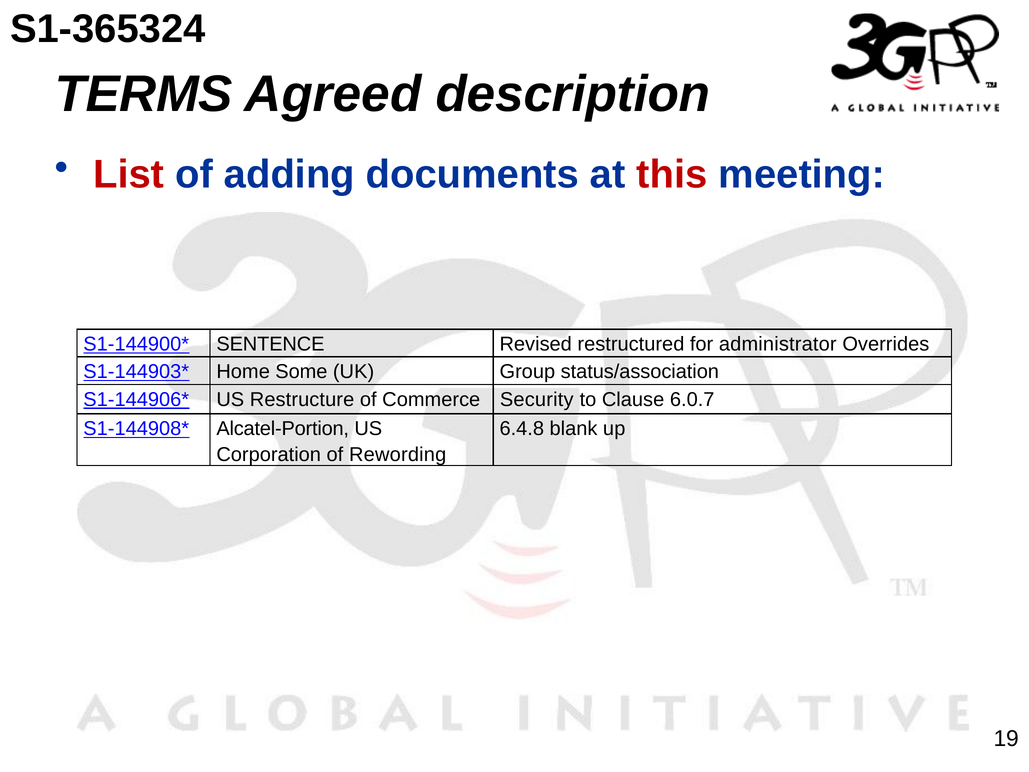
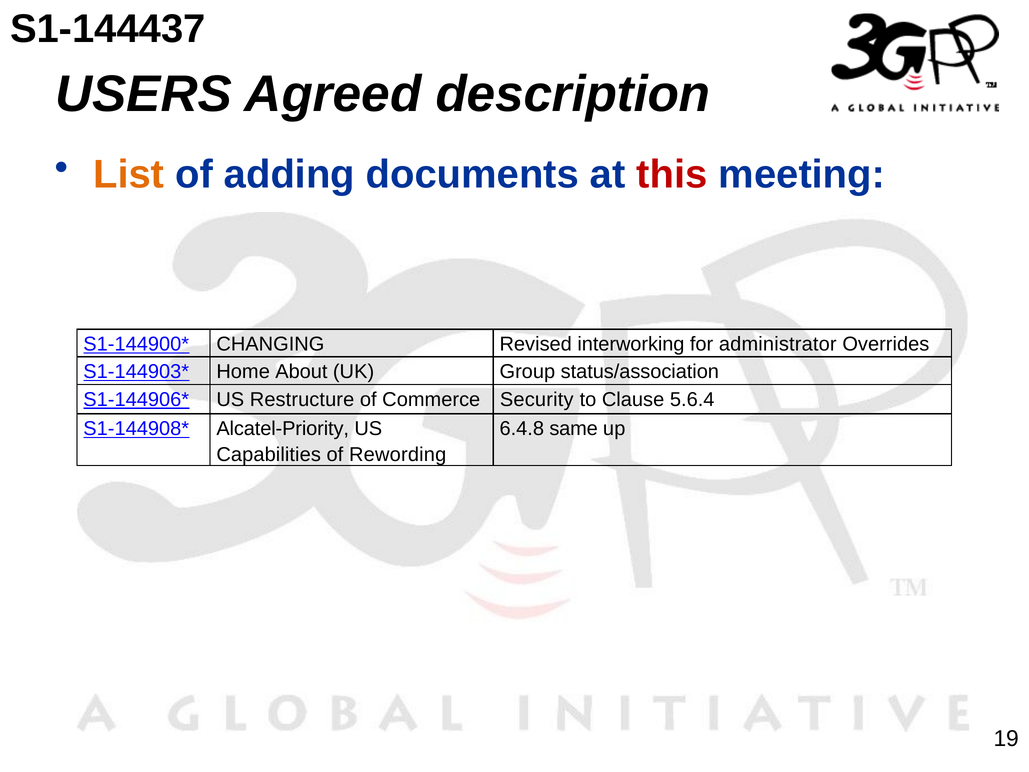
S1-365324: S1-365324 -> S1-144437 (108, 29)
TERMS: TERMS -> USERS (143, 94)
List colour: red -> orange (129, 175)
SENTENCE: SENTENCE -> CHANGING (270, 344)
restructured: restructured -> interworking (631, 344)
Some: Some -> About (301, 372)
6.0.7: 6.0.7 -> 5.6.4 (692, 399)
Alcatel-Portion: Alcatel-Portion -> Alcatel-Priority (283, 429)
blank: blank -> same (574, 429)
Corporation: Corporation -> Capabilities (269, 454)
